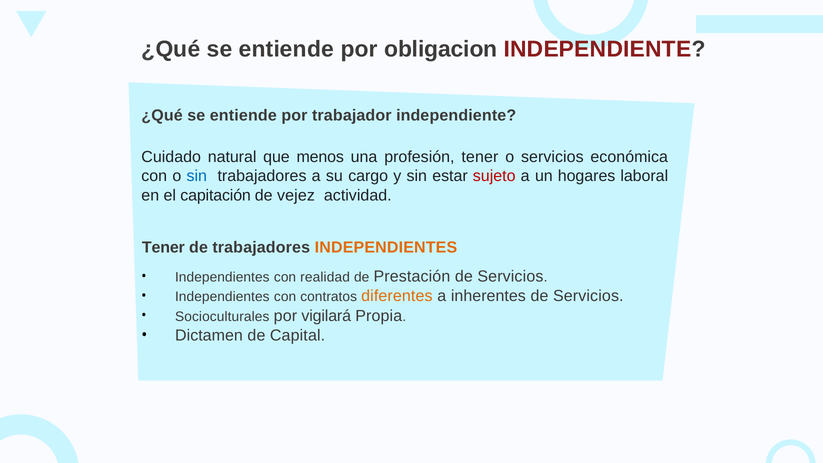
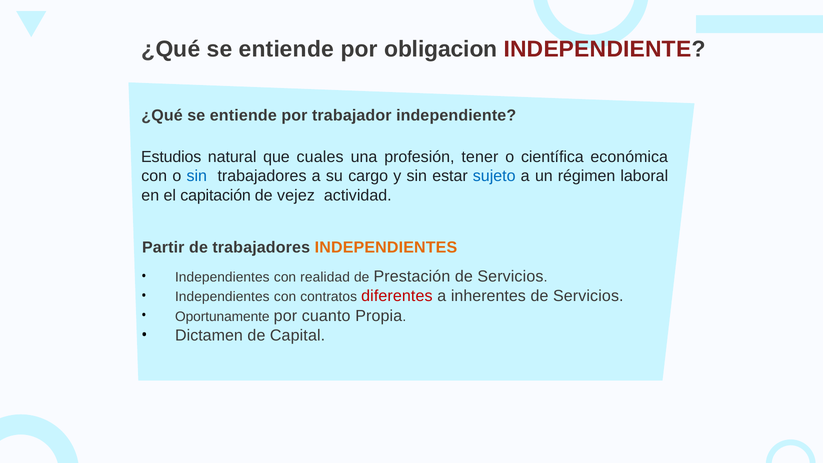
Cuidado: Cuidado -> Estudios (171, 157)
menos: menos -> cuales (320, 157)
o servicios: servicios -> científica (552, 157)
sujeto colour: red -> blue (494, 176)
hogares: hogares -> régimen (587, 176)
Tener: Tener -> Partir (163, 247)
diferentes colour: orange -> red (397, 296)
Socioculturales: Socioculturales -> Oportunamente (222, 317)
vigilará: vigilará -> cuanto (326, 316)
